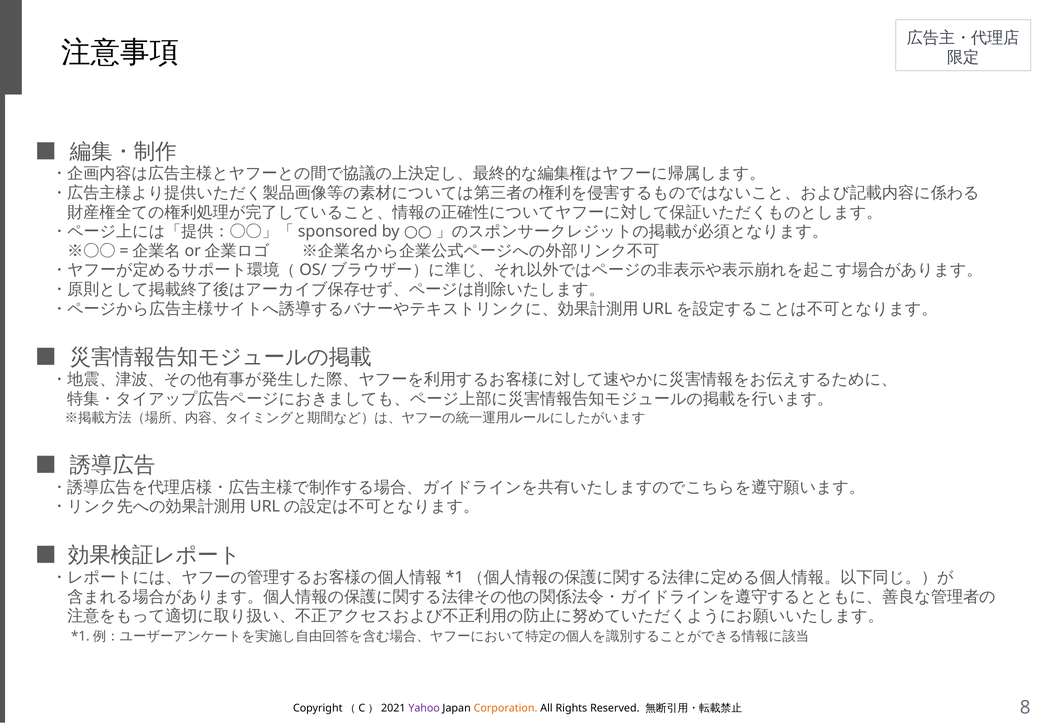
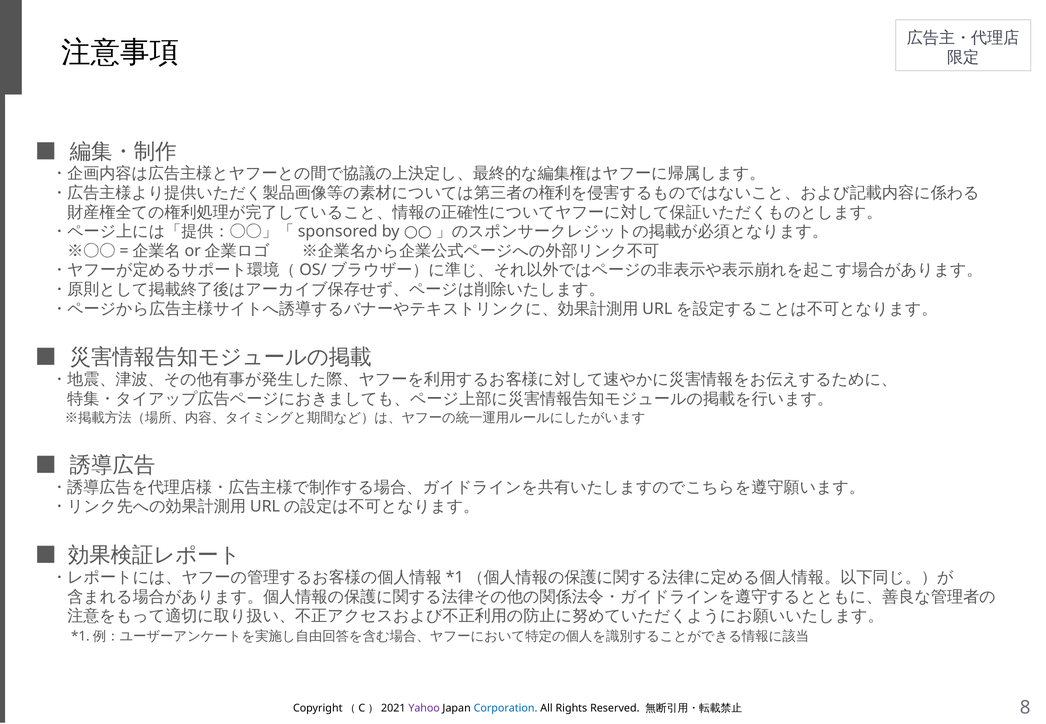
Corporation colour: orange -> blue (506, 709)
